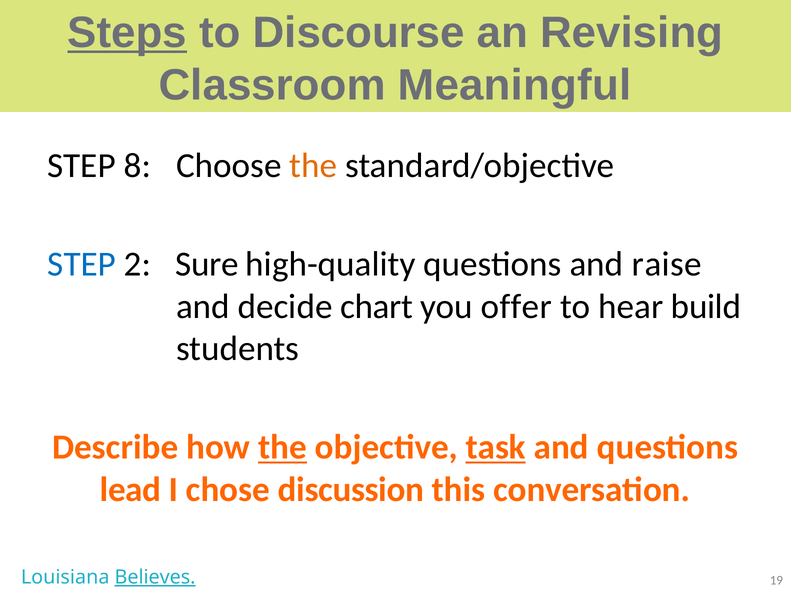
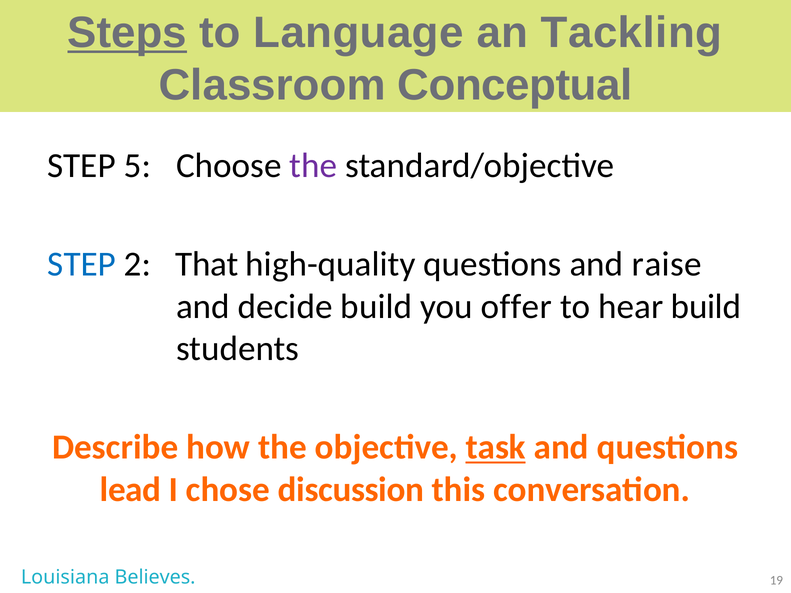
Discourse: Discourse -> Language (358, 33)
Revising: Revising -> Tackling (631, 33)
Meaningful: Meaningful -> Conceptual (515, 85)
8: 8 -> 5 (137, 166)
the colour: orange -> purple (313, 166)
Sure: Sure -> That (207, 265)
decide chart: chart -> build (376, 307)
the underline: present -> none (283, 447)
Believes underline: present -> none (155, 577)
